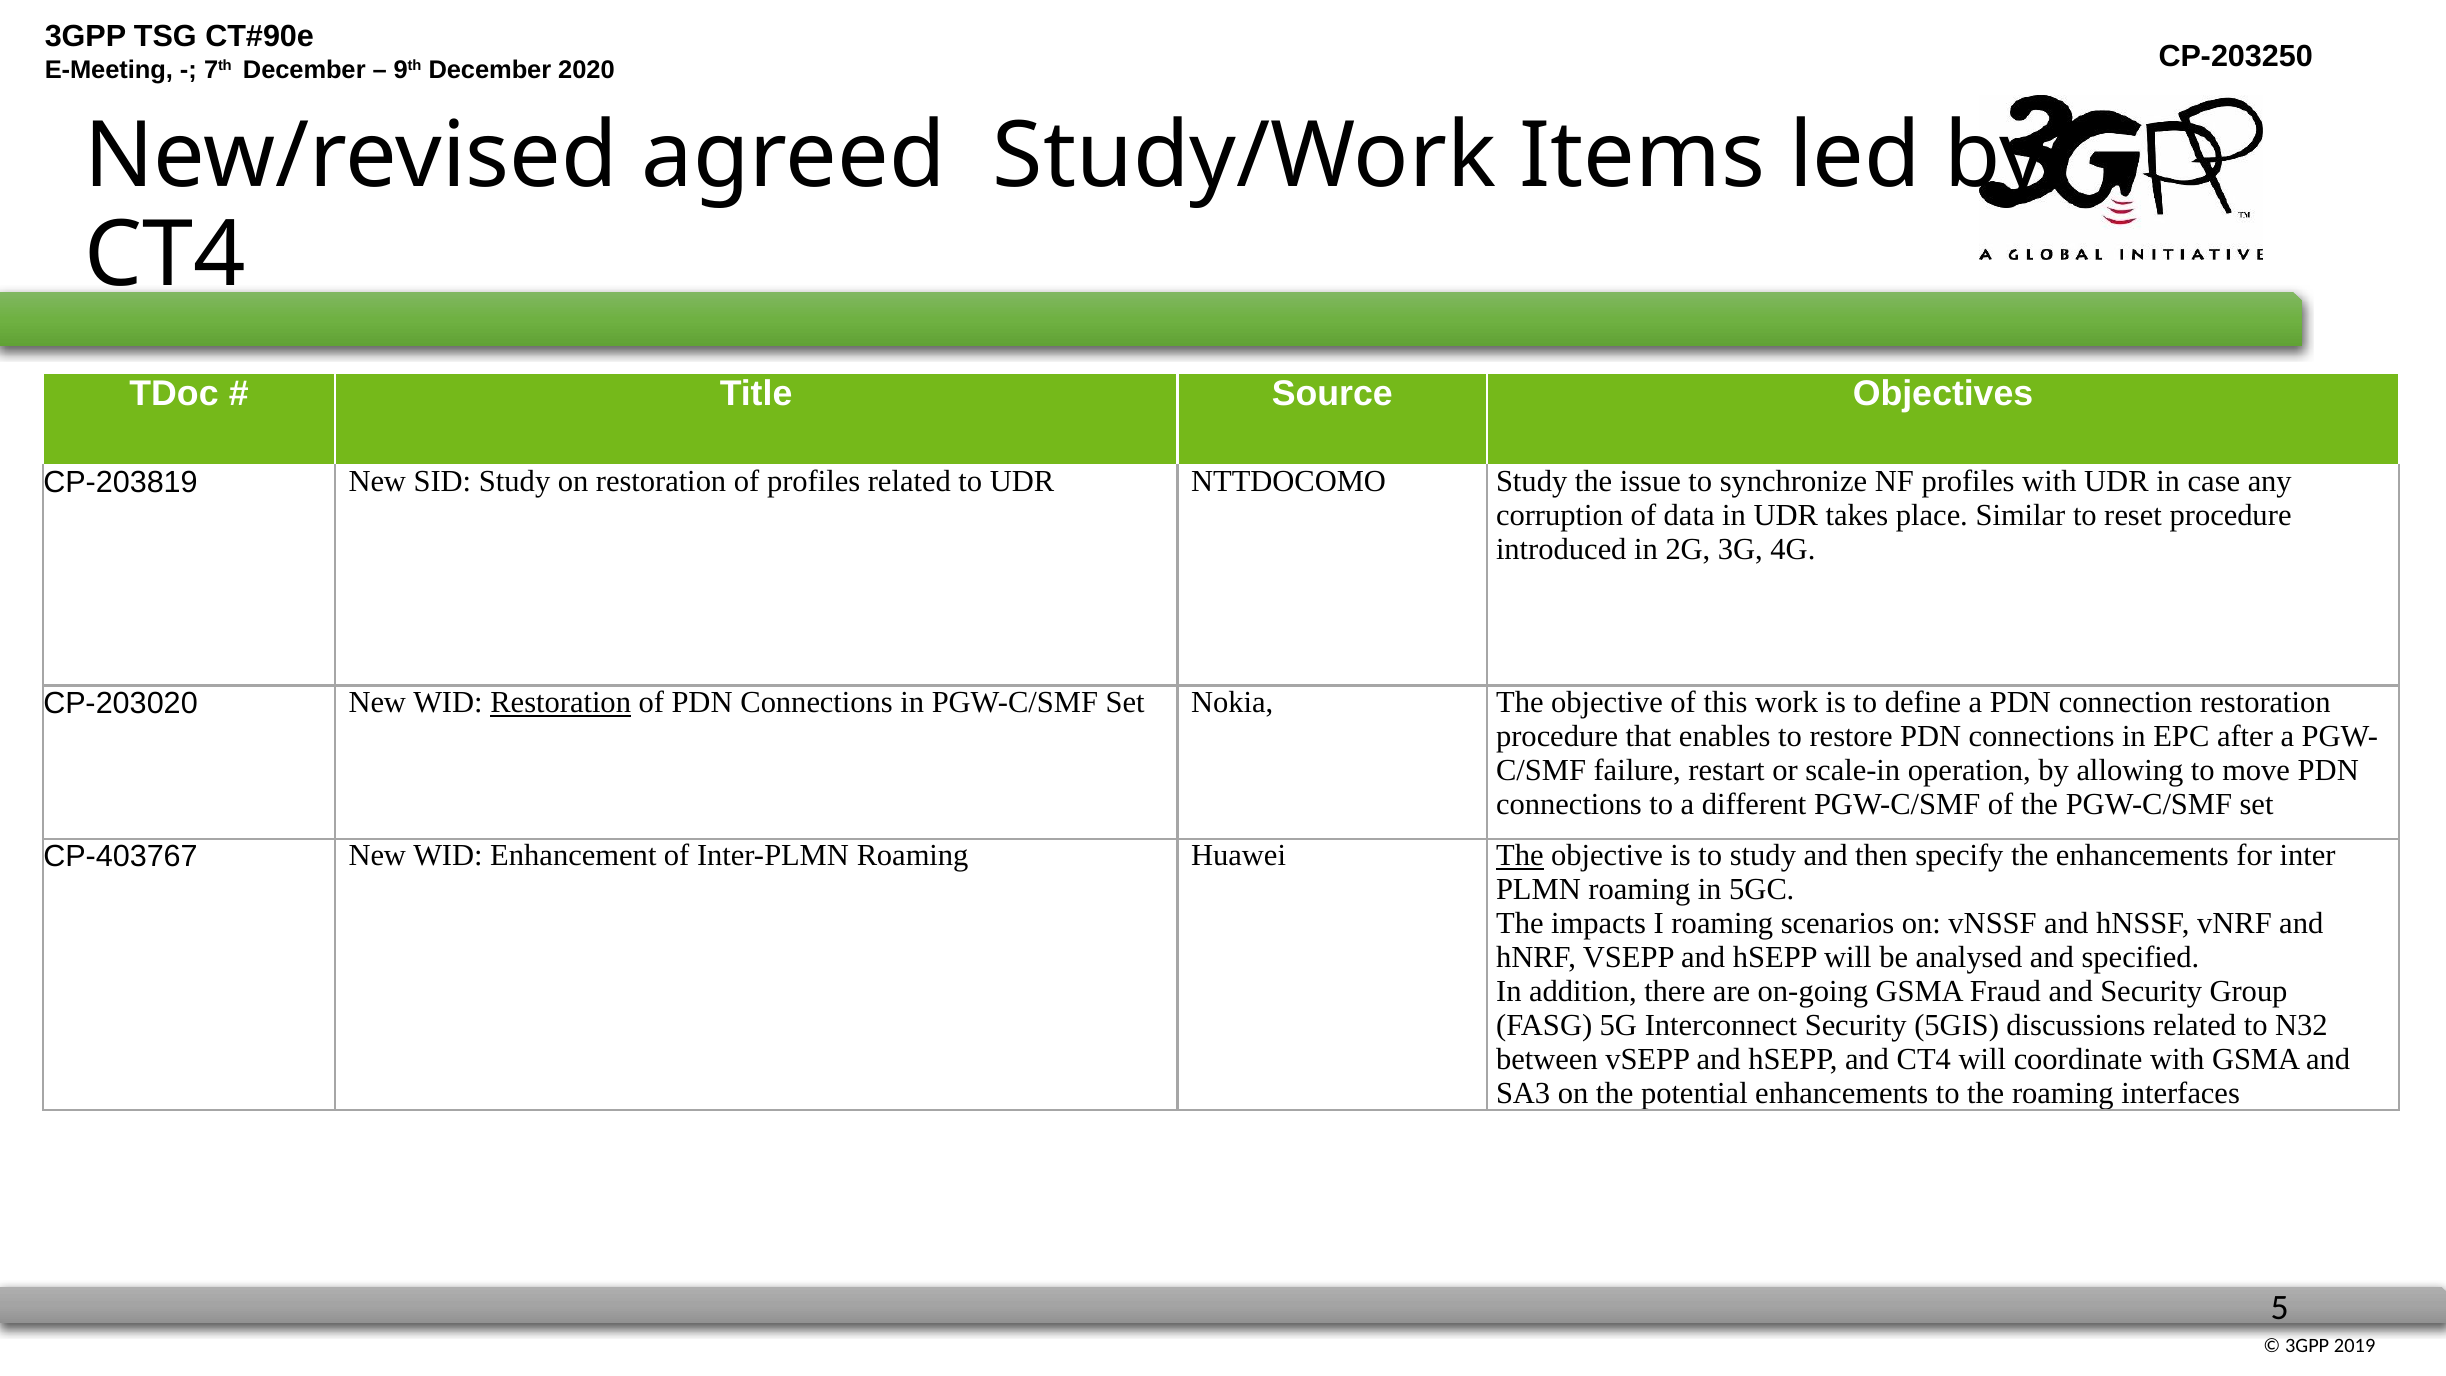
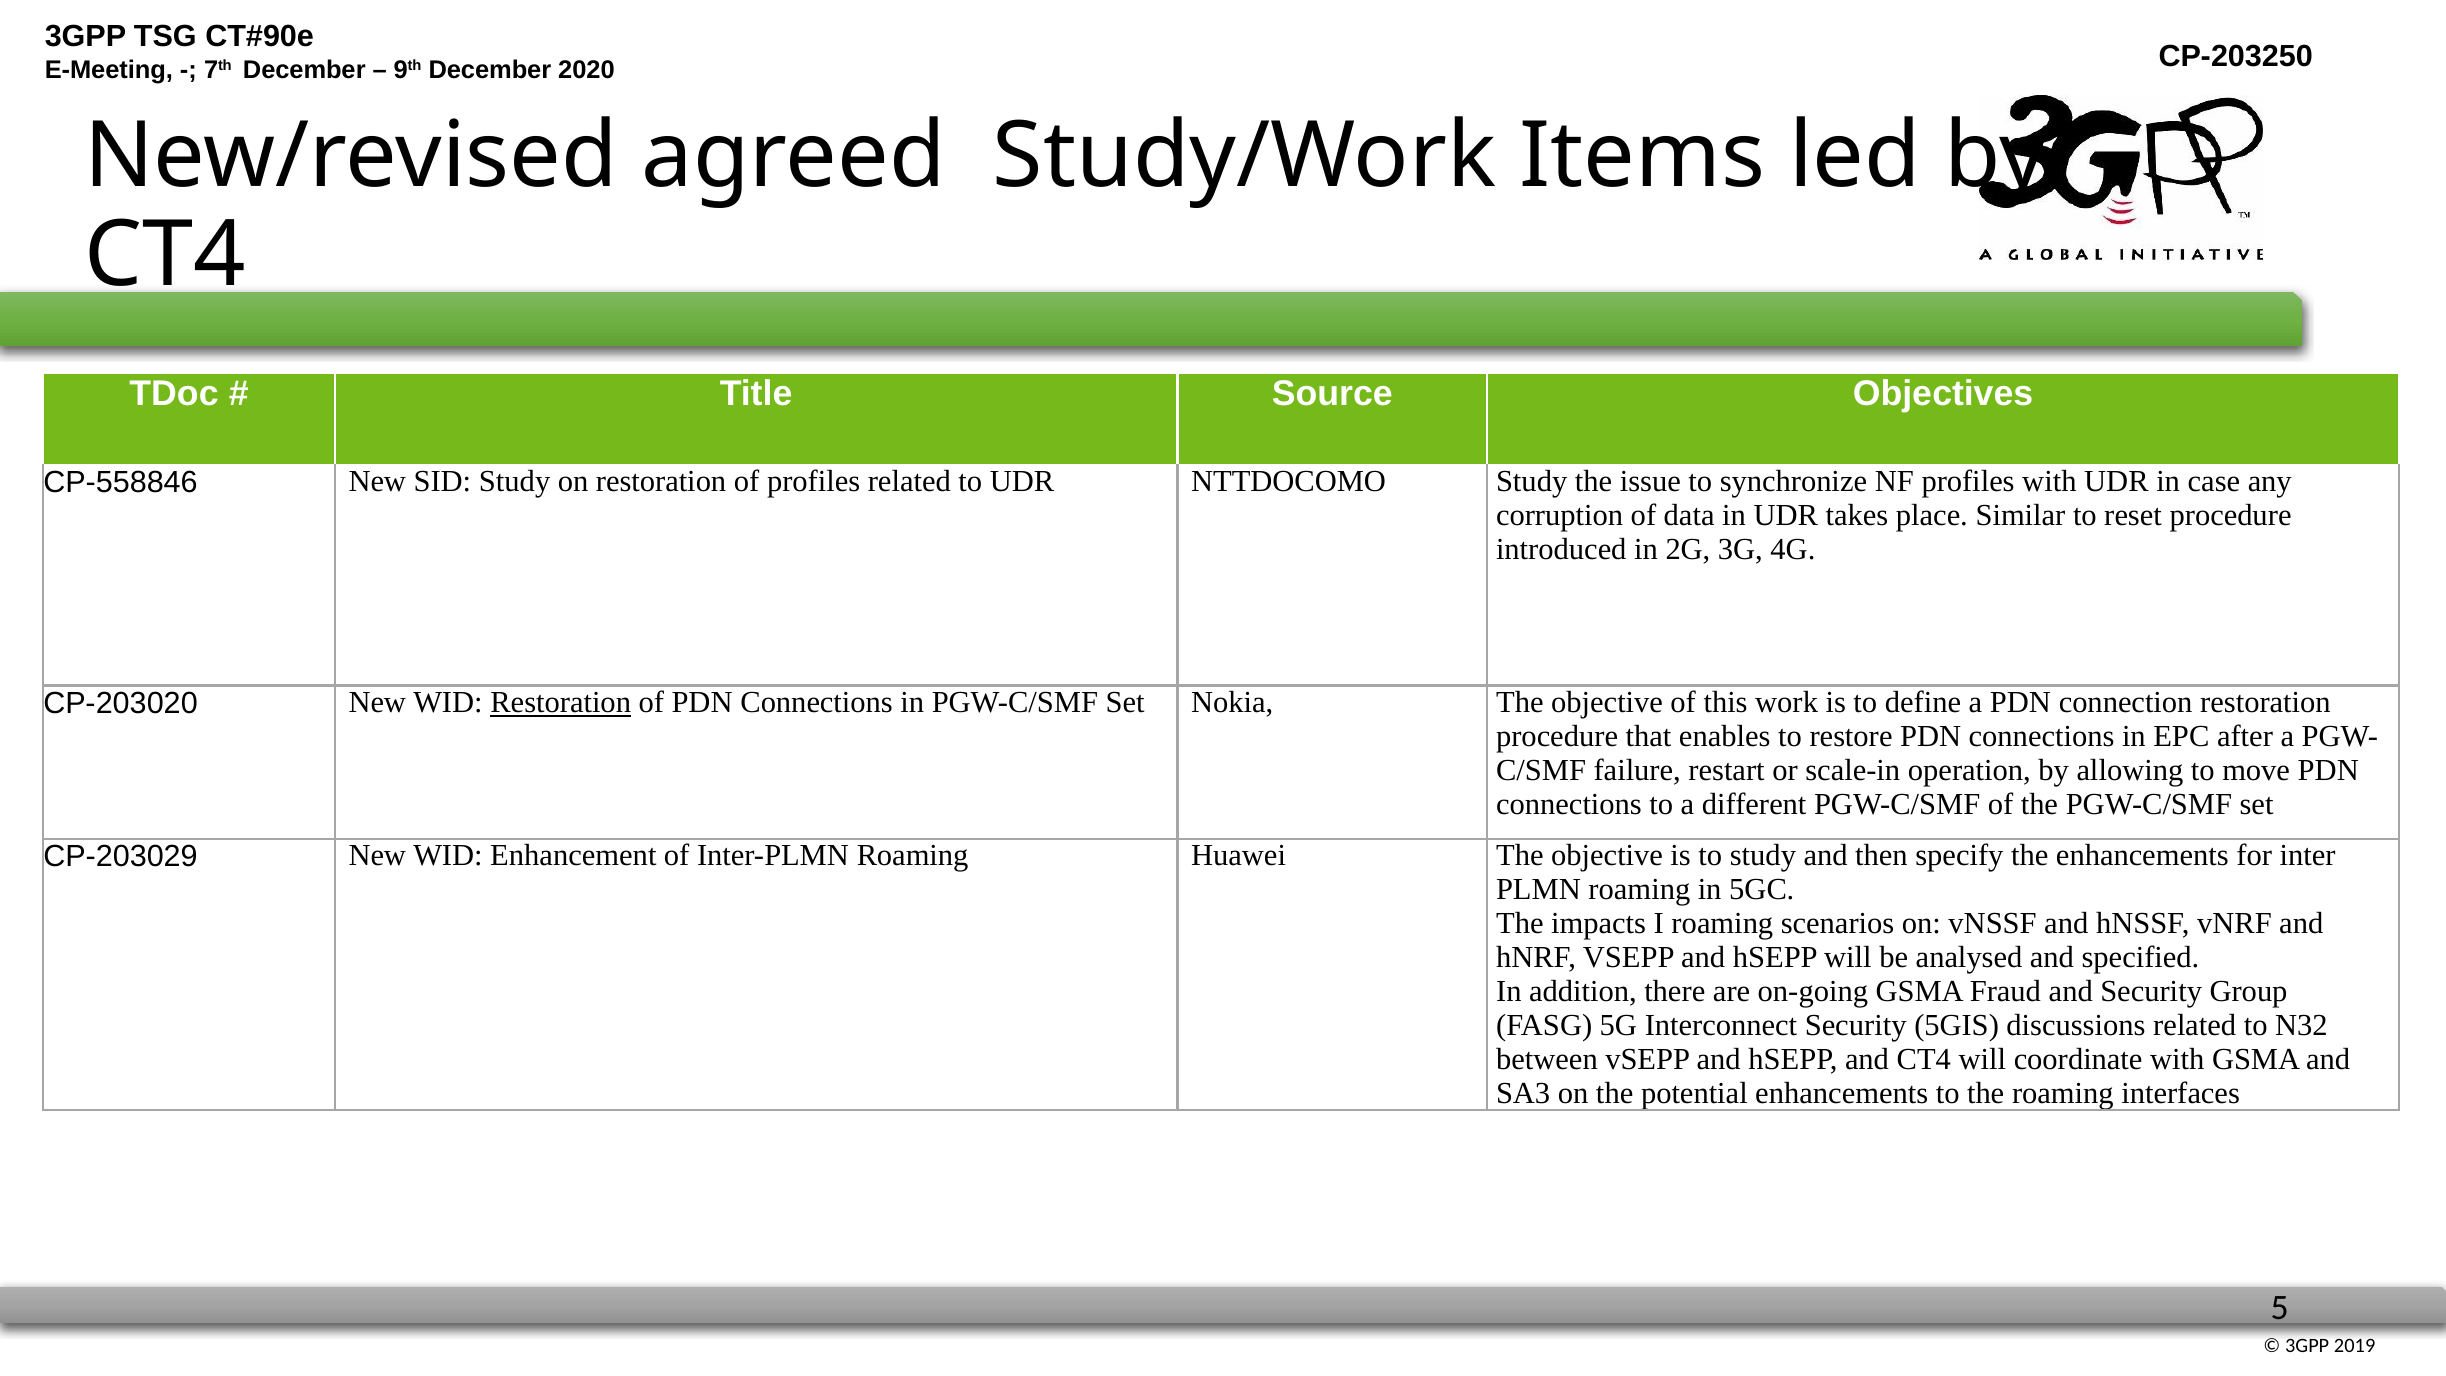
CP-203819: CP-203819 -> CP-558846 (121, 482)
CP-403767: CP-403767 -> CP-203029 (121, 856)
The underline: present -> none (1520, 856)
